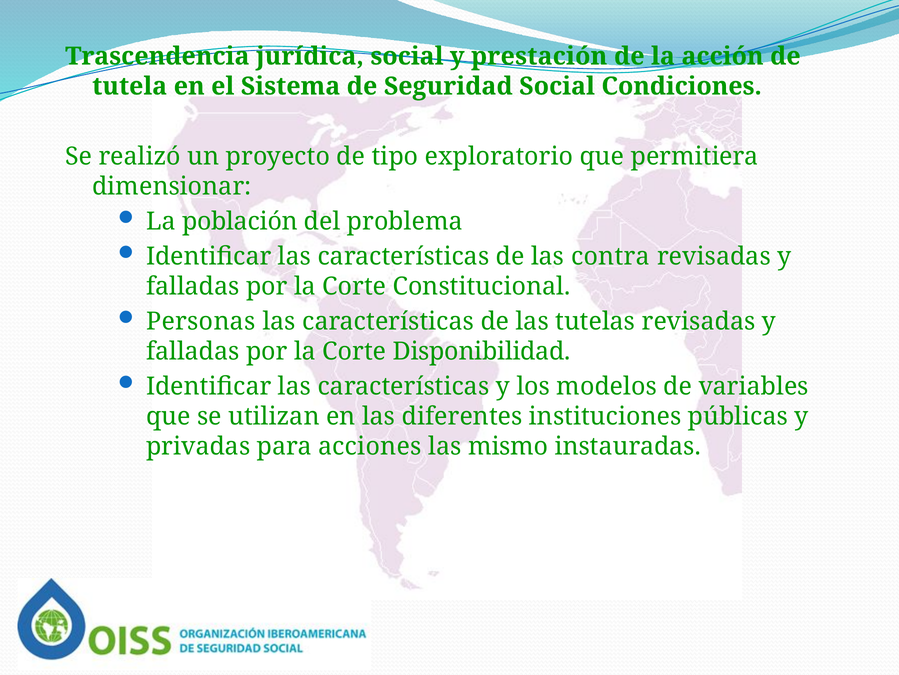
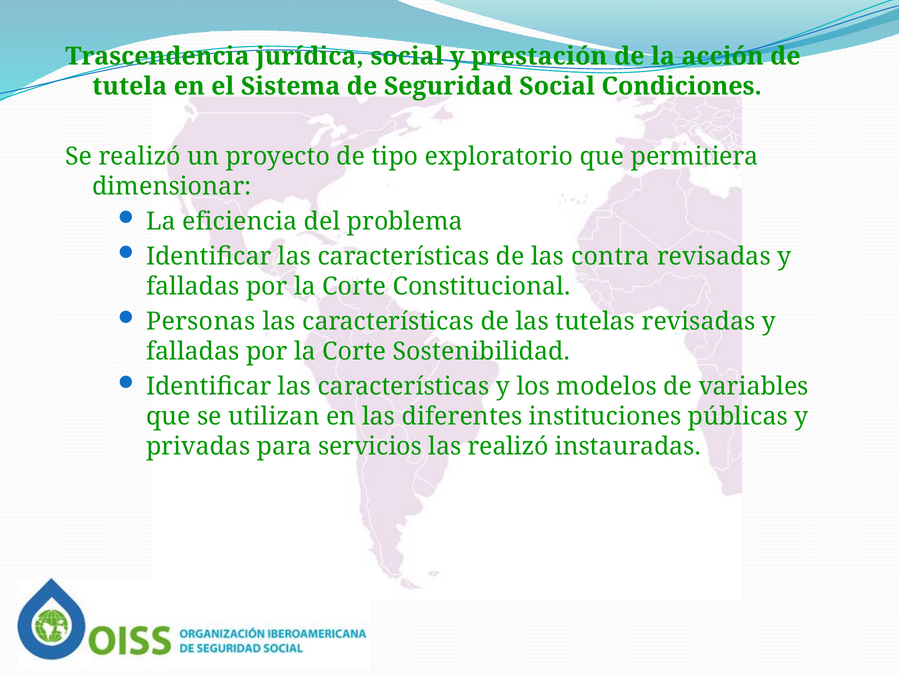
población: población -> eficiencia (240, 221)
Disponibilidad: Disponibilidad -> Sostenibilidad (481, 351)
acciones: acciones -> servicios (370, 446)
las mismo: mismo -> realizó (508, 446)
